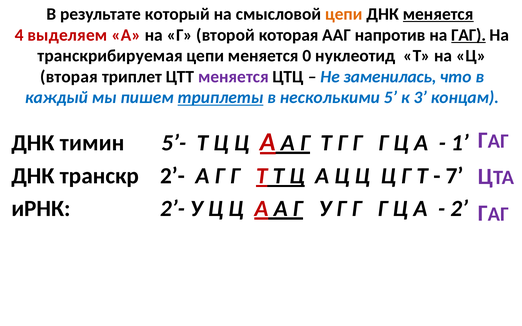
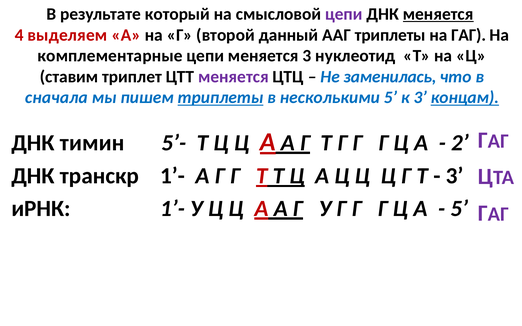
цепи colour: orange -> purple (344, 14)
которая: которая -> данный (289, 35)
ААГ напротив: напротив -> триплеты (390, 35)
ГАГ underline: present -> none (469, 35)
транскрибируемая: транскрибируемая -> комплементарные (110, 56)
меняется 0: 0 -> 3 (307, 56)
вторая: вторая -> ставим (69, 77)
каждый: каждый -> сначала (56, 98)
концам underline: none -> present (465, 98)
1: 1 -> 2 (460, 143)
транскр 2’-: 2’- -> 1’- (173, 176)
7: 7 -> 3 (455, 176)
иРНК 2’-: 2’- -> 1’- (172, 209)
2: 2 -> 5 (459, 209)
